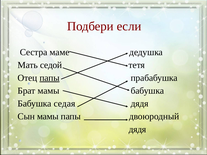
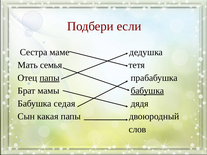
седой: седой -> семья (51, 65)
бабушка underline: none -> present (147, 91)
Сын мамы: мамы -> какая (48, 117)
дядя: дядя -> слов (137, 130)
